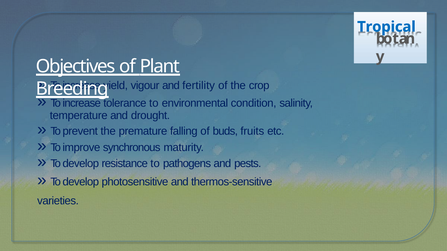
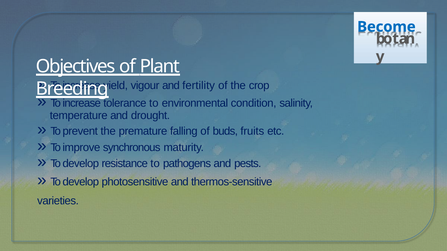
Tropical: Tropical -> Become (386, 27)
